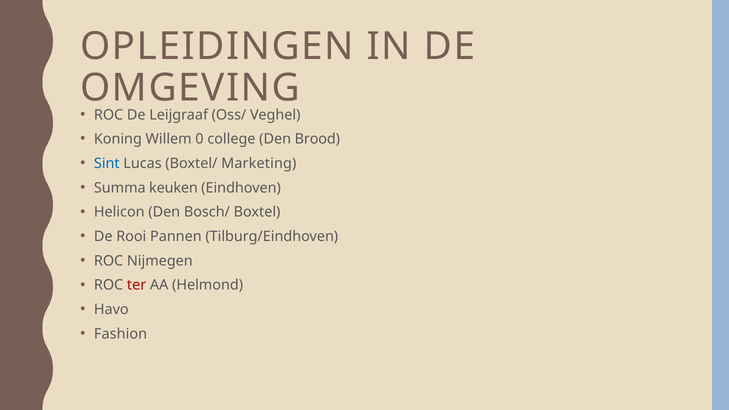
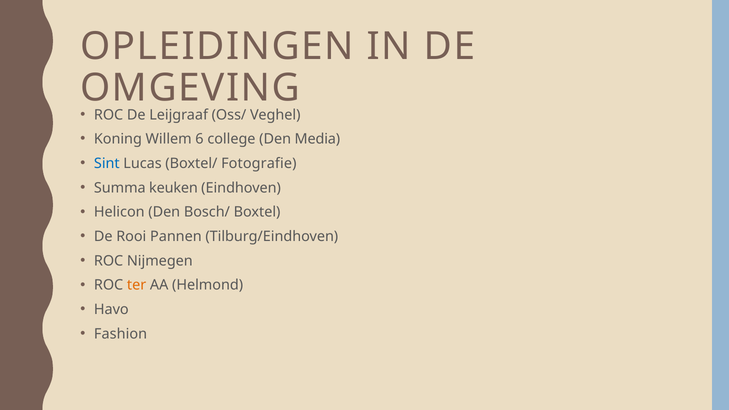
0: 0 -> 6 (199, 139)
Brood: Brood -> Media (317, 139)
Marketing: Marketing -> Fotografie (259, 163)
ter colour: red -> orange (137, 285)
